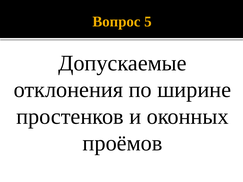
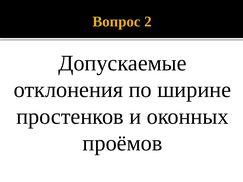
5: 5 -> 2 (148, 22)
